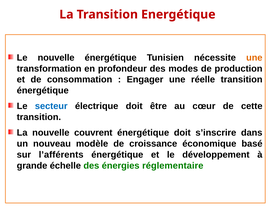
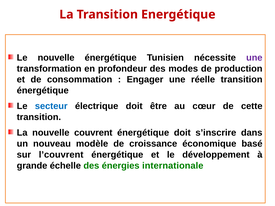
une colour: orange -> purple (254, 58)
l’afférents: l’afférents -> l’couvrent (61, 155)
réglementaire: réglementaire -> internationale (173, 166)
